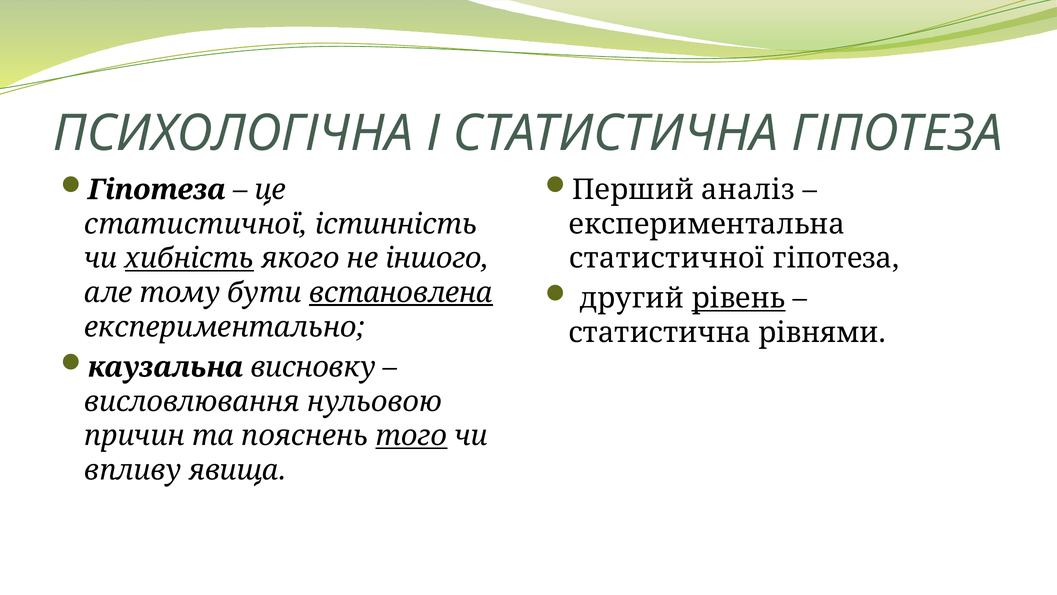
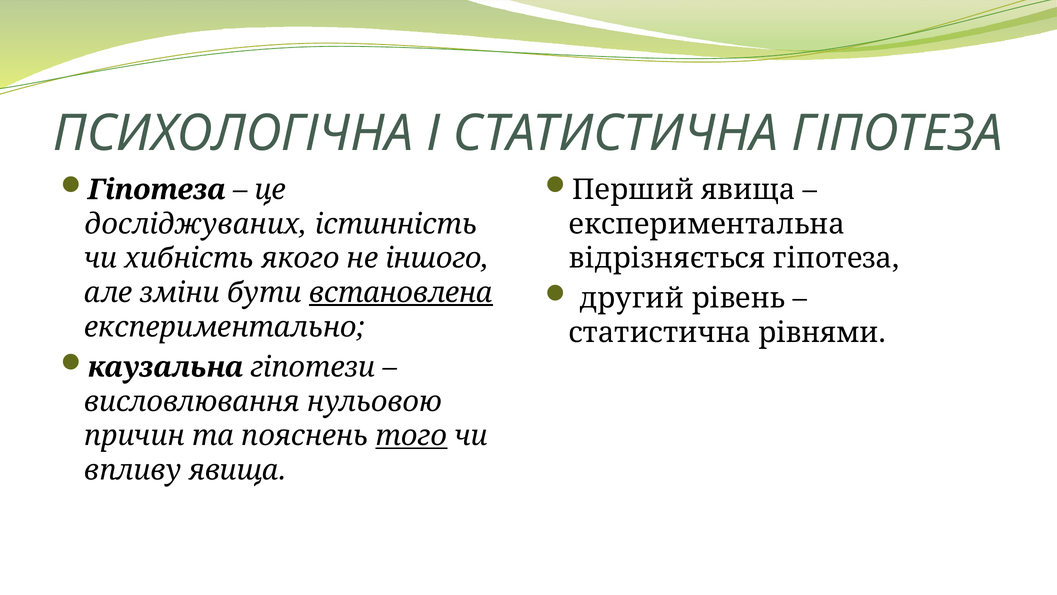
Перший аналіз: аналіз -> явища (748, 190)
статистичної: статистичної -> досліджуваних (196, 224)
хибність underline: present -> none (189, 258)
статистичної: статистичної -> відрізняється (667, 258)
рівень underline: present -> none (738, 298)
тому: тому -> зміни (180, 293)
висновку: висновку -> гіпотези (313, 367)
